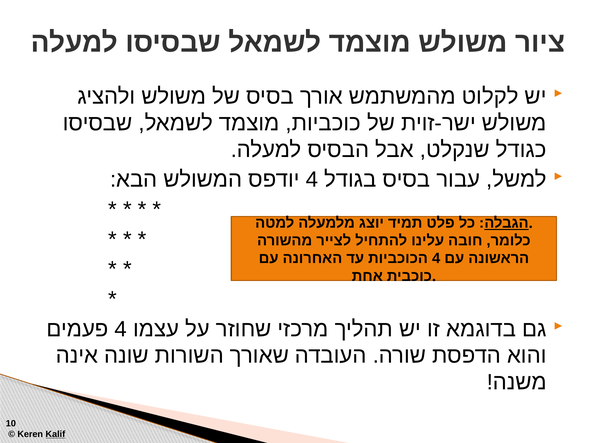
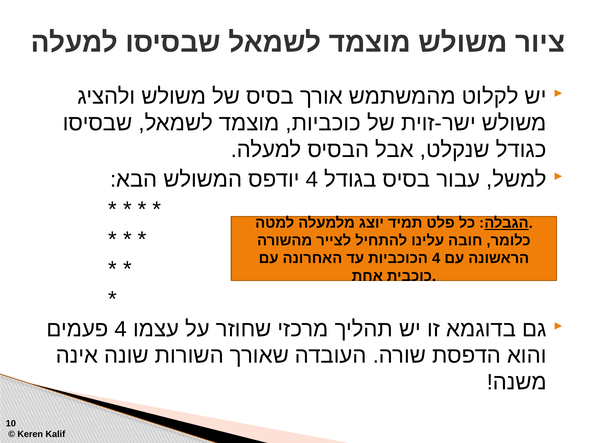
Kalif underline: present -> none (55, 435)
